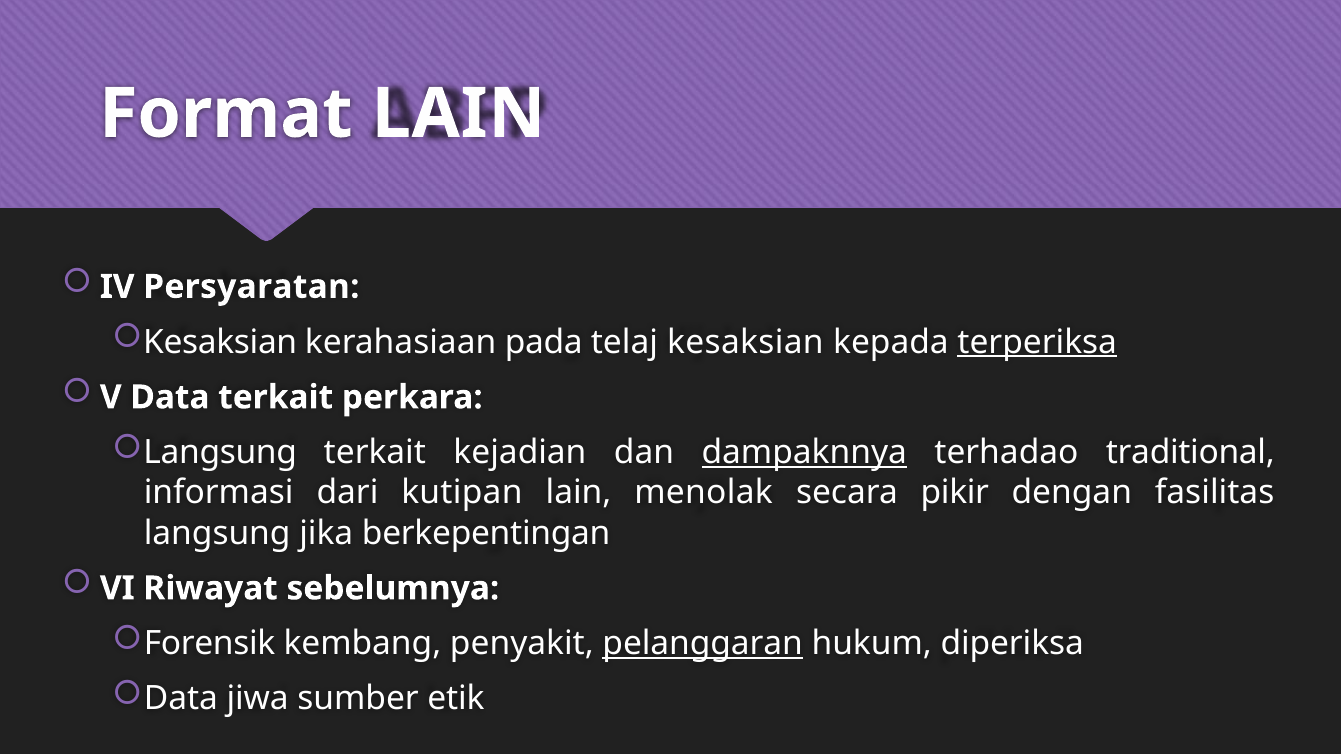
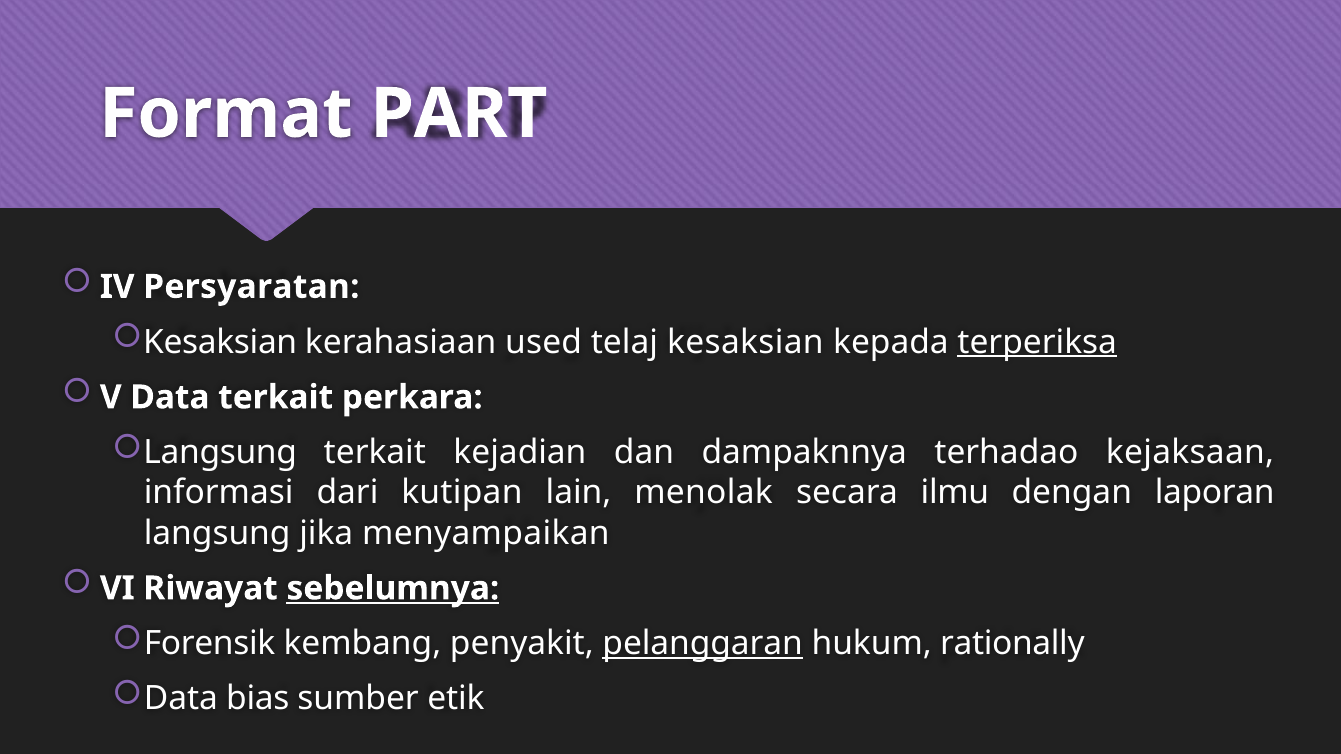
Format LAIN: LAIN -> PART (459, 114)
pada: pada -> used (544, 342)
dampaknnya underline: present -> none (804, 453)
traditional: traditional -> kejaksaan (1190, 453)
pikir: pikir -> ilmu (955, 493)
fasilitas: fasilitas -> laporan (1215, 493)
berkepentingan: berkepentingan -> menyampaikan (486, 533)
sebelumnya underline: none -> present (393, 589)
diperiksa: diperiksa -> rationally (1012, 644)
jiwa: jiwa -> bias (258, 699)
